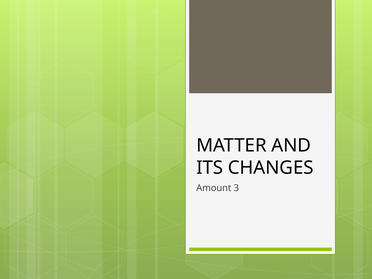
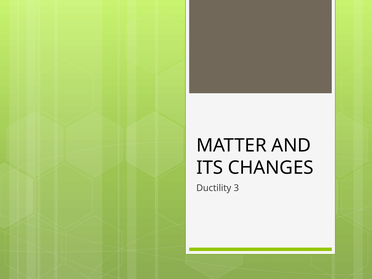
Amount: Amount -> Ductility (214, 188)
